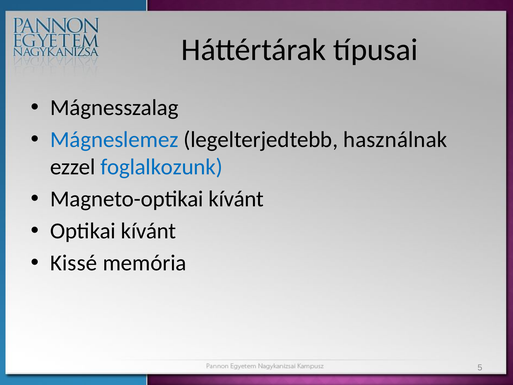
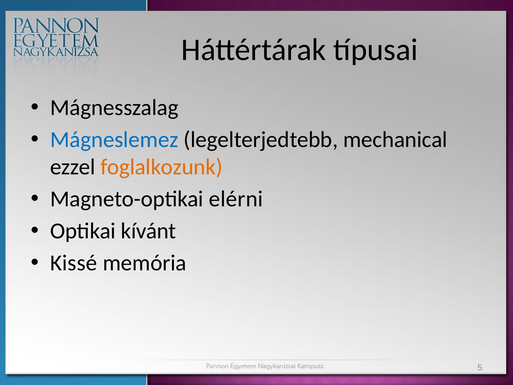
használnak: használnak -> mechanical (395, 140)
foglalkozunk colour: blue -> orange (162, 167)
Magneto-optikai kívánt: kívánt -> elérni (236, 199)
